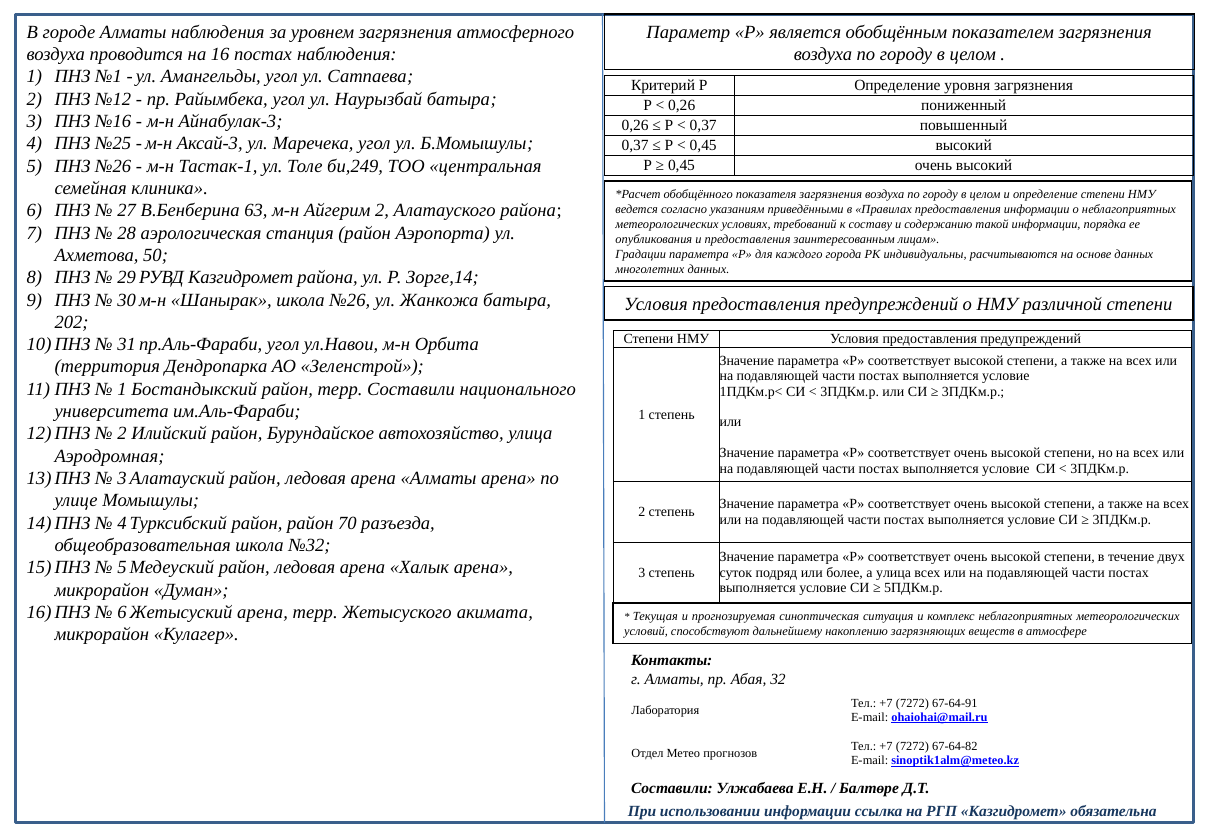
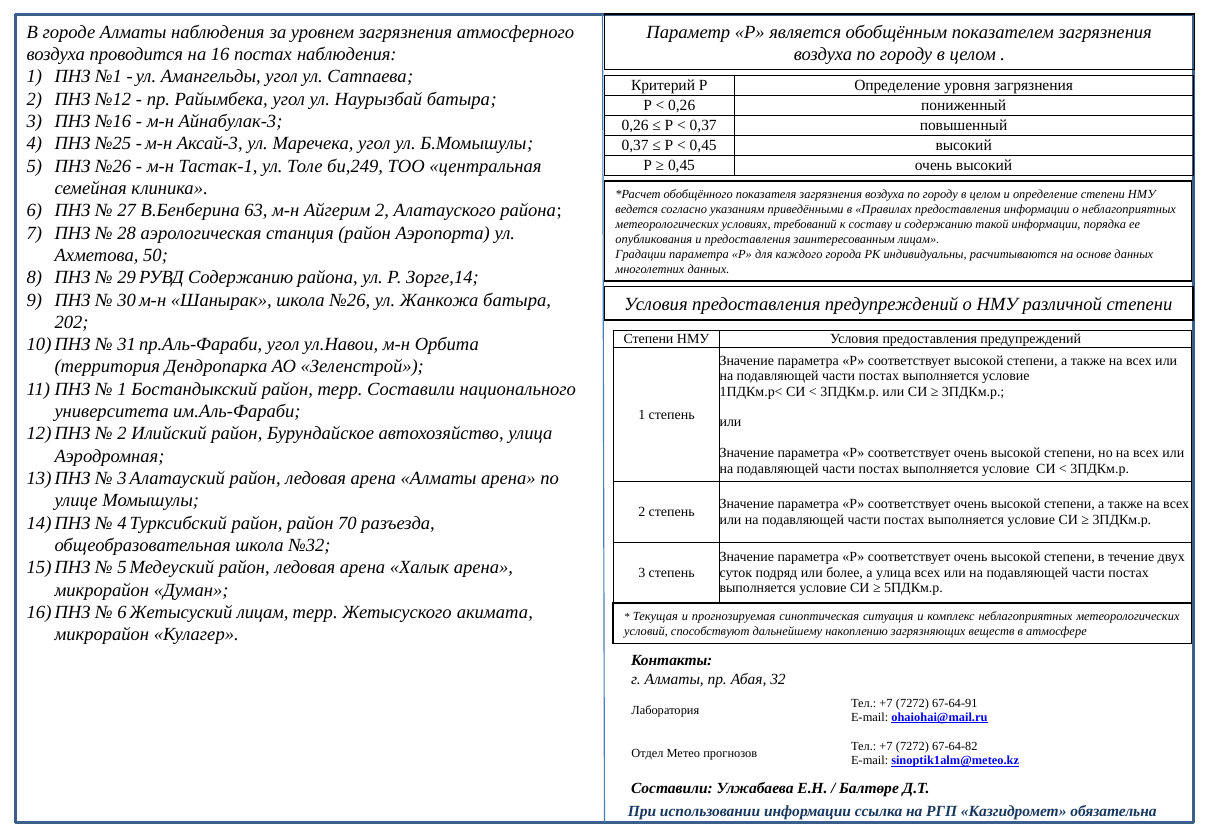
РУВД Казгидромет: Казгидромет -> Содержанию (241, 278)
Жетысуский арена: арена -> лицам (263, 612)
